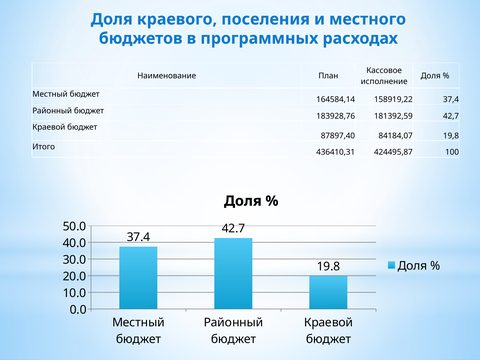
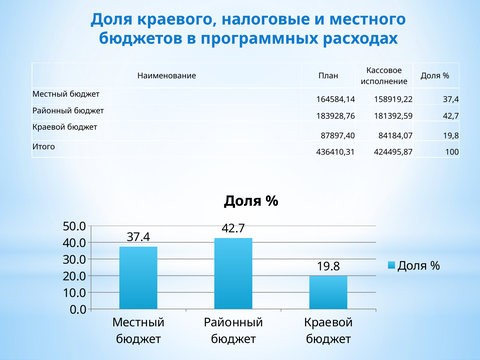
поселения: поселения -> налоговые (266, 19)
